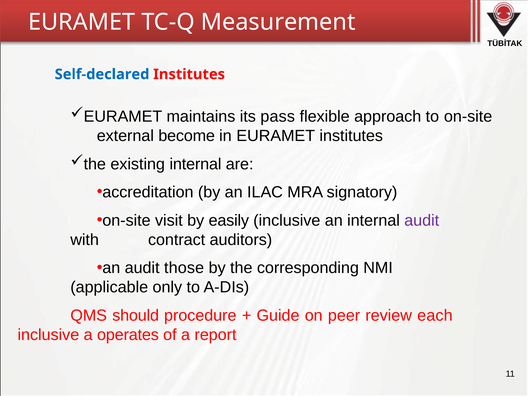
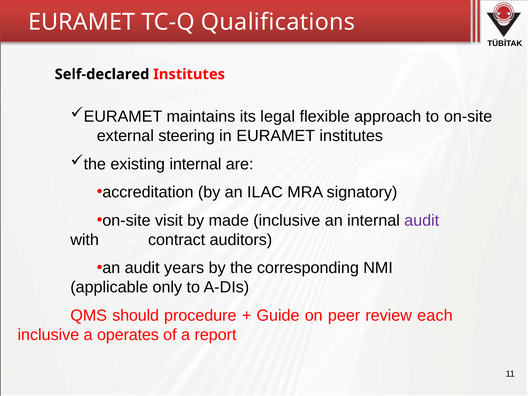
Measurement: Measurement -> Qualifications (278, 22)
Self-declared colour: blue -> black (102, 74)
pass: pass -> legal (278, 117)
become: become -> steering (187, 136)
easily: easily -> made (229, 220)
those: those -> years (184, 268)
